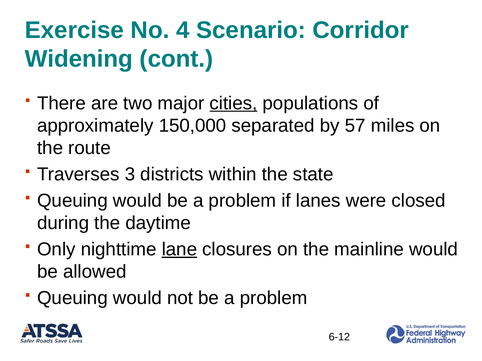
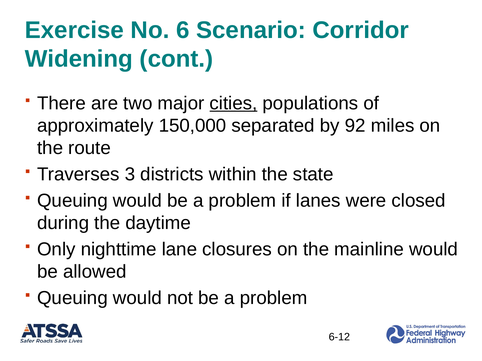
4: 4 -> 6 (183, 30)
57: 57 -> 92 (355, 126)
lane underline: present -> none (179, 250)
